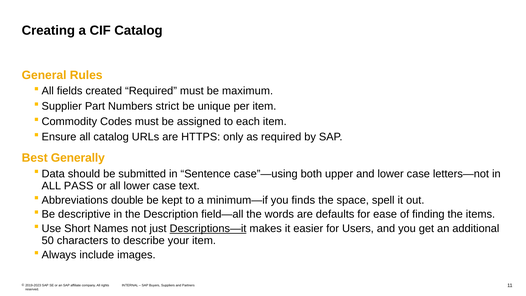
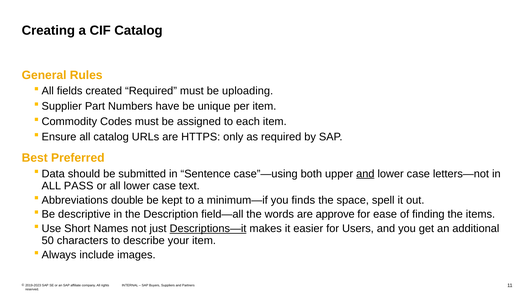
maximum: maximum -> uploading (248, 91)
strict: strict -> have (167, 106)
Generally: Generally -> Preferred (78, 158)
and underline: none -> present (365, 174)
defaults: defaults -> approve (335, 214)
